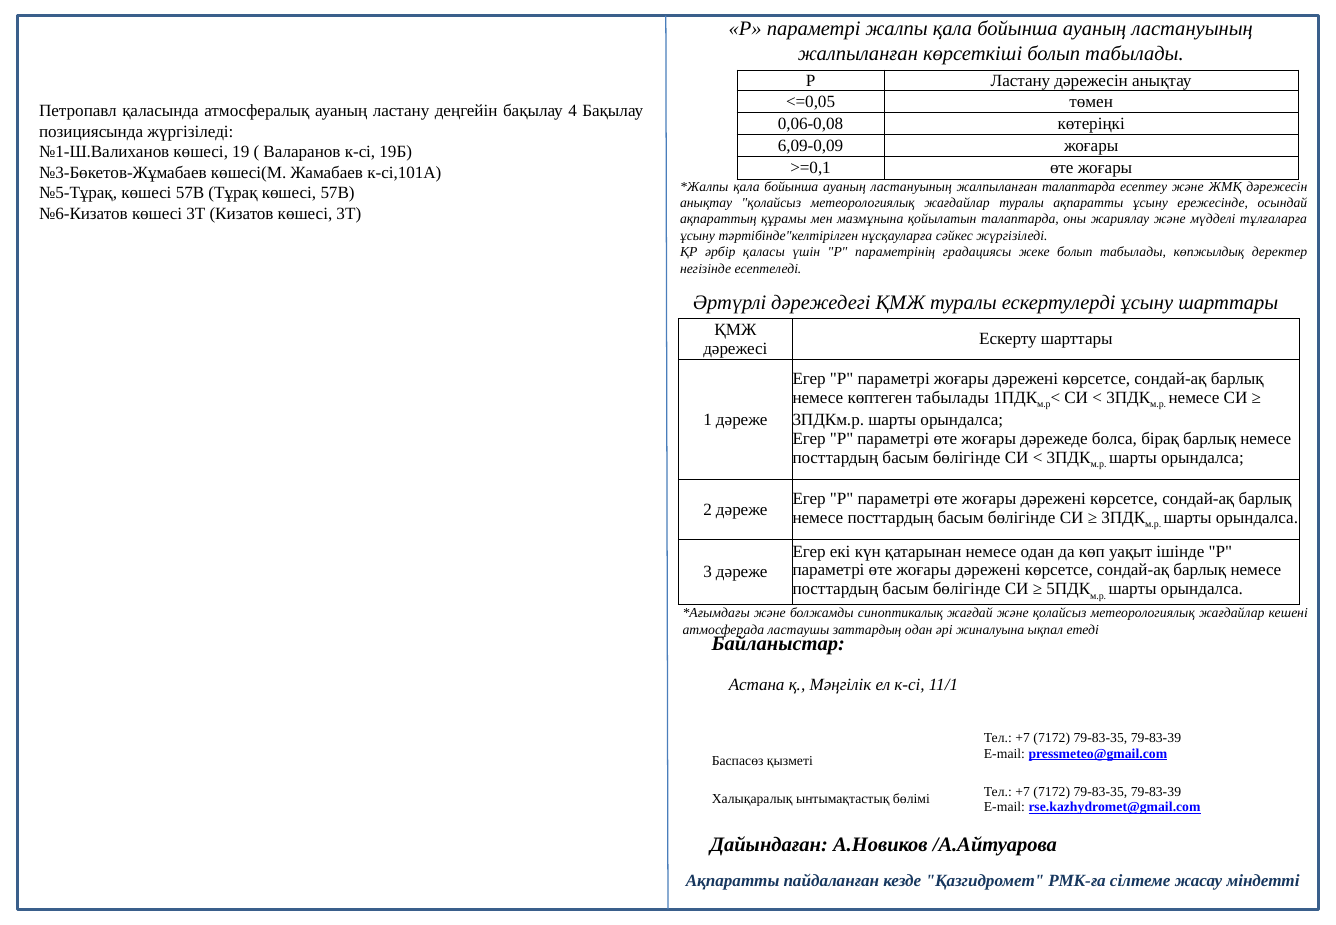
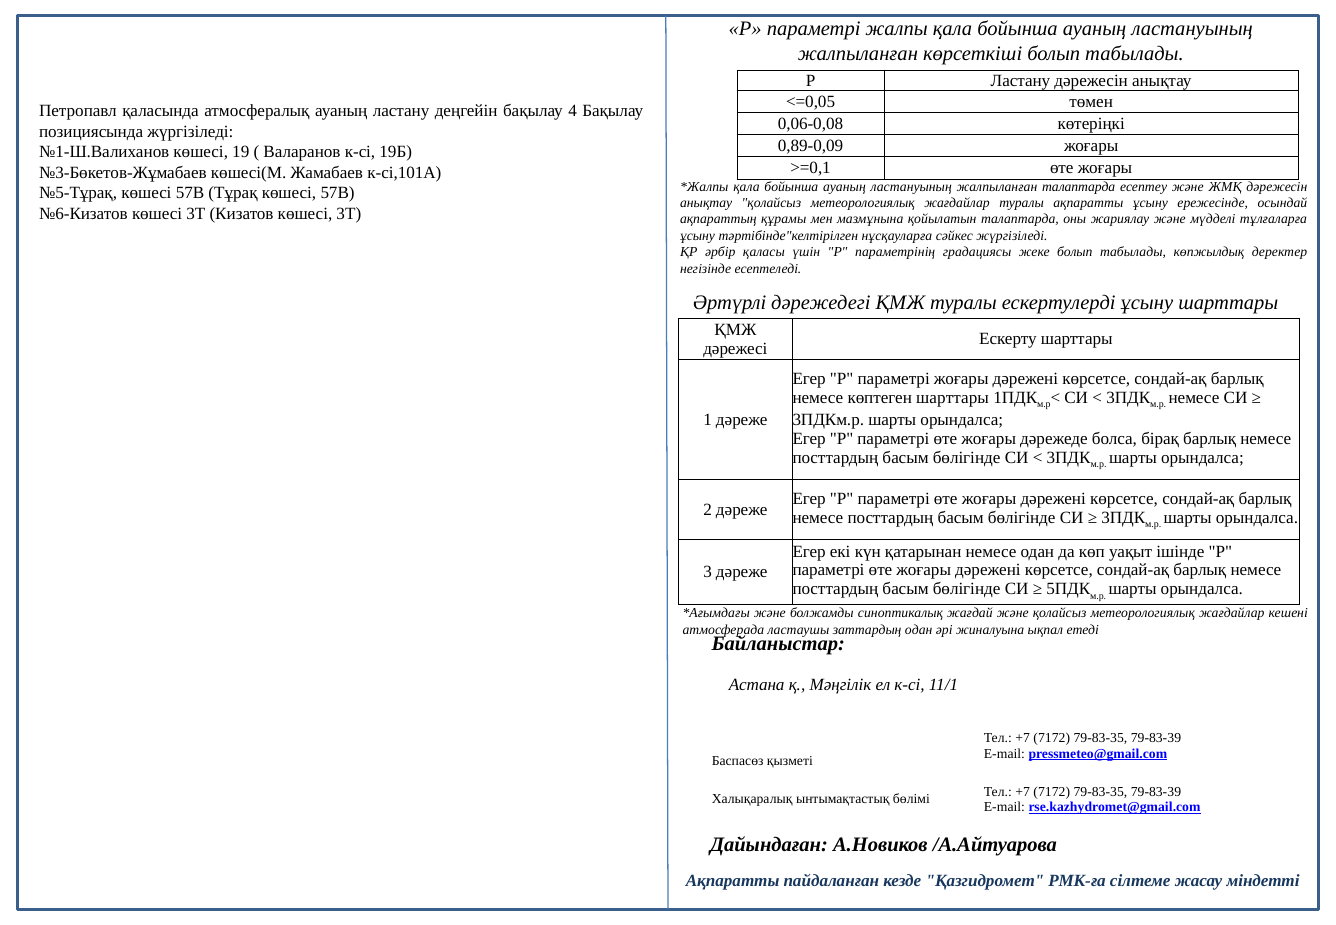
6,09-0,09: 6,09-0,09 -> 0,89-0,09 (810, 146)
көптеген табылады: табылады -> шарттары (953, 398)
